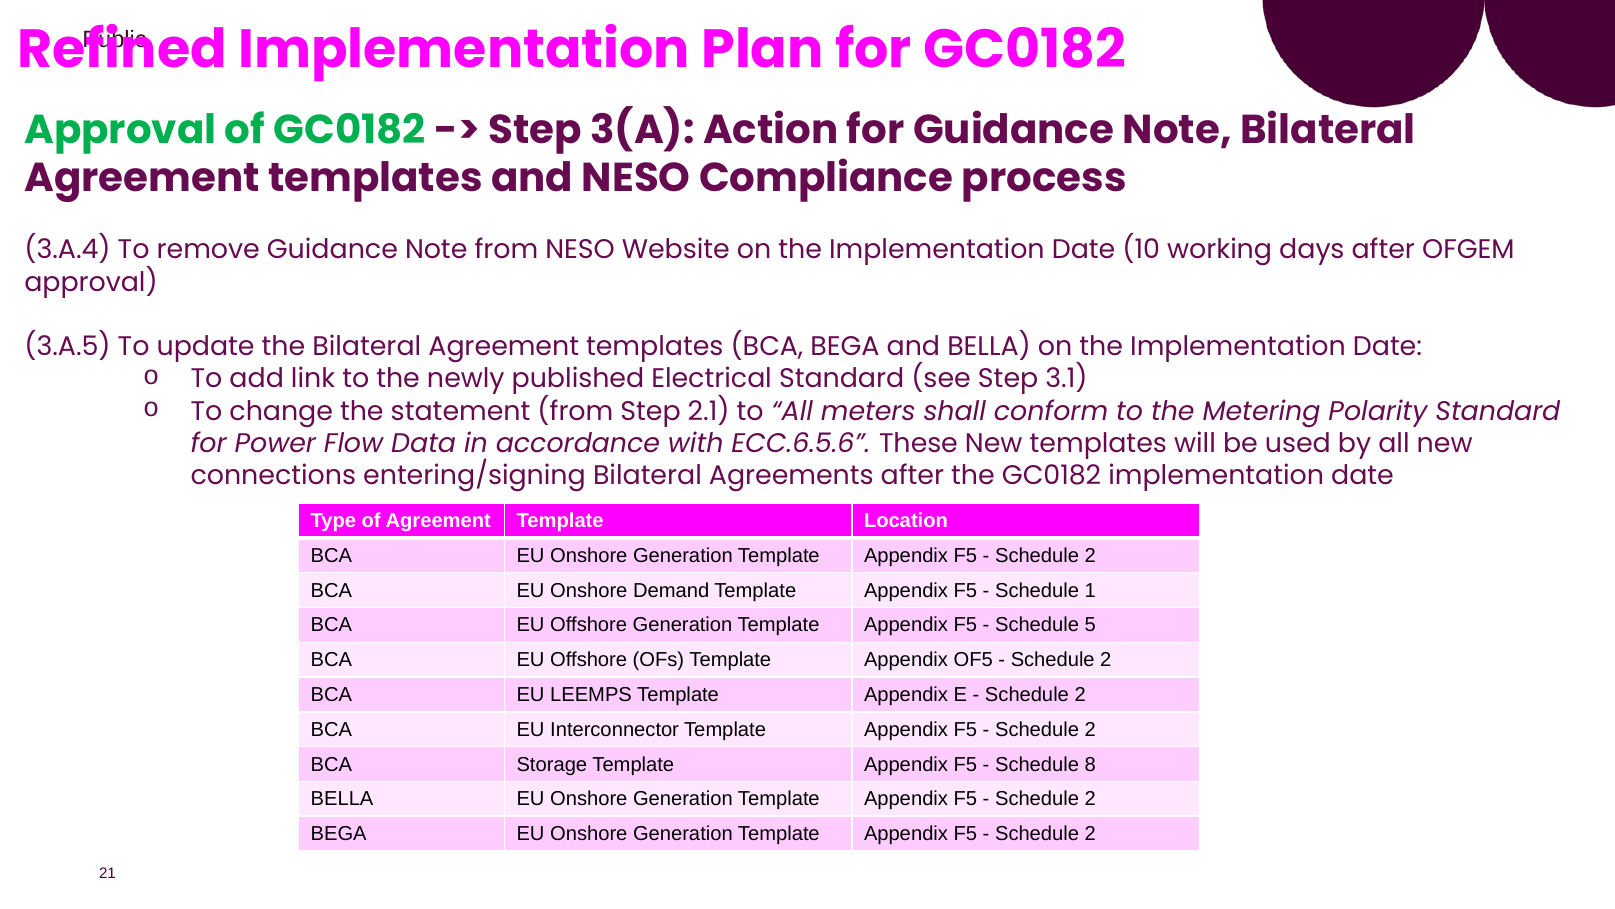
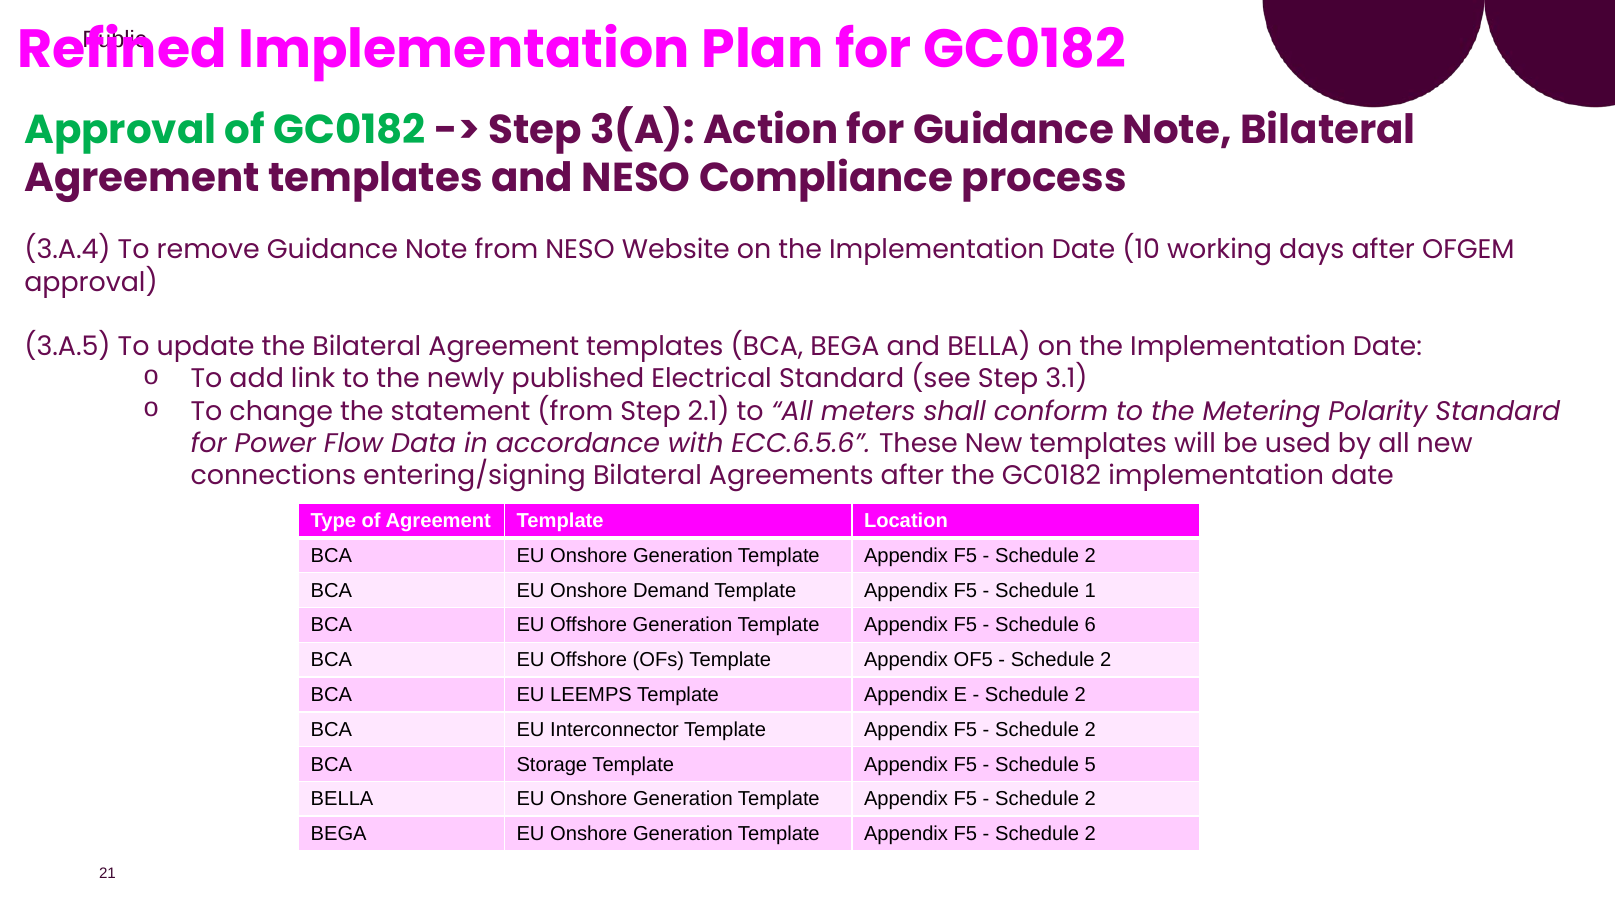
5: 5 -> 6 (1090, 625)
8: 8 -> 5 (1090, 764)
